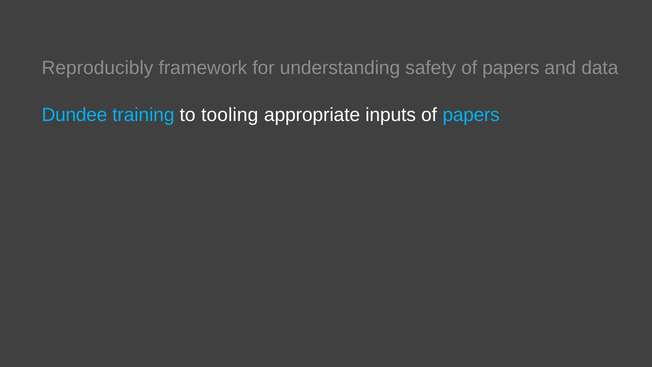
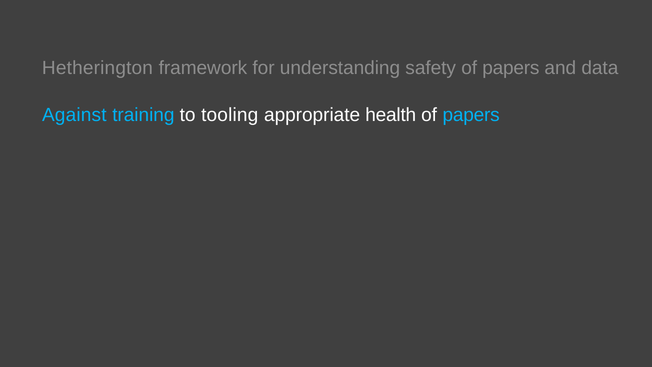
Reproducibly: Reproducibly -> Hetherington (97, 68)
Dundee: Dundee -> Against (74, 115)
inputs: inputs -> health (391, 115)
